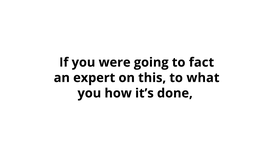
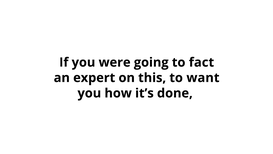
what: what -> want (203, 78)
